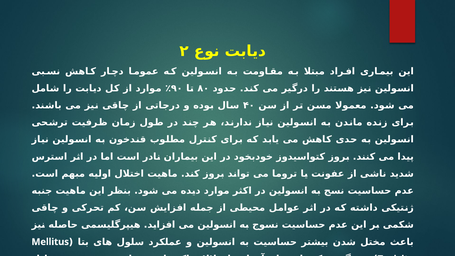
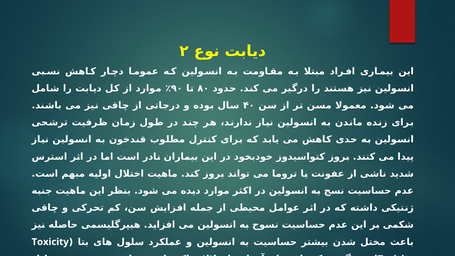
Mellitus: Mellitus -> Toxicity (50, 242)
